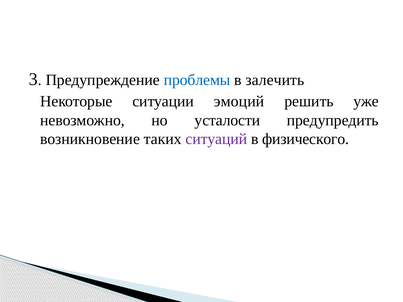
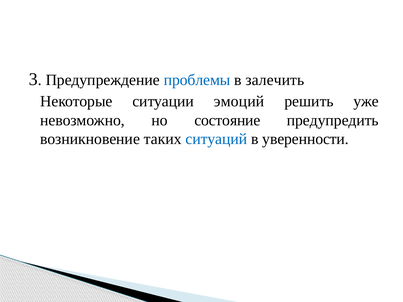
усталости: усталости -> состояние (227, 120)
ситуаций colour: purple -> blue (216, 139)
физического: физического -> уверенности (306, 139)
